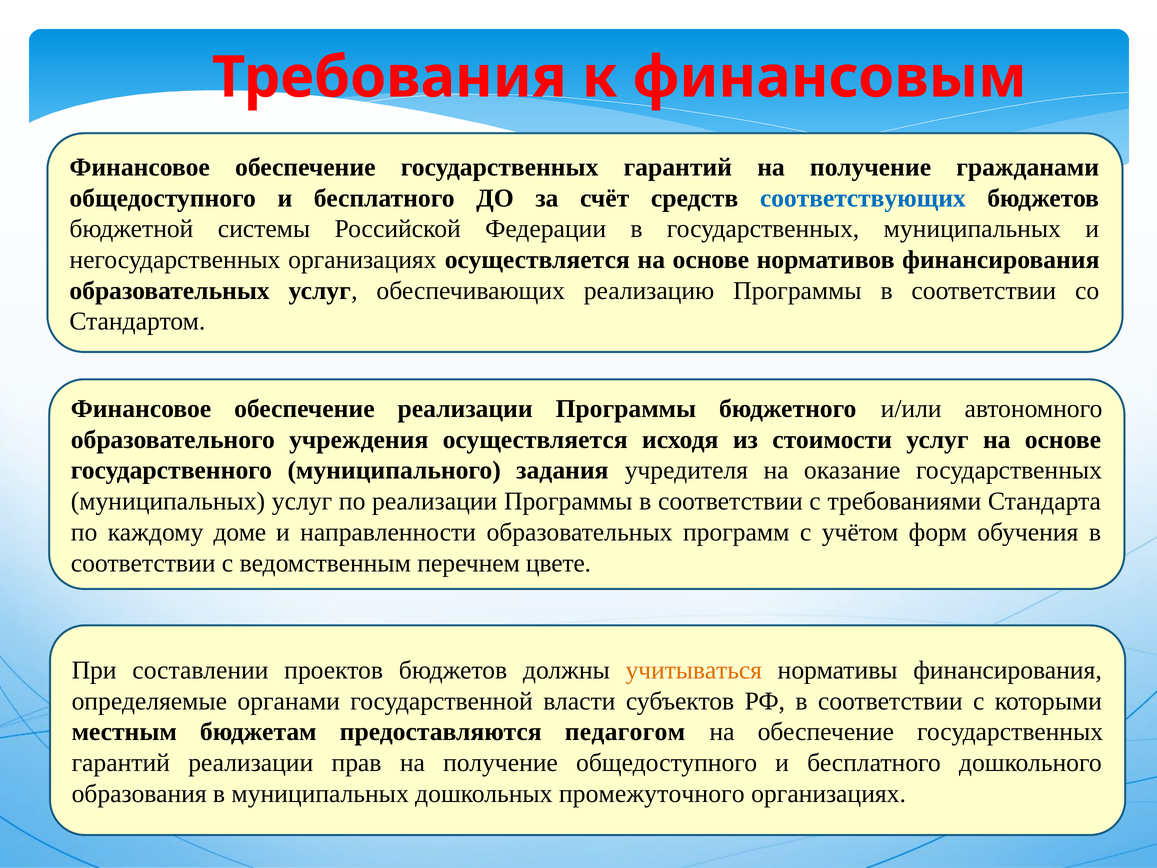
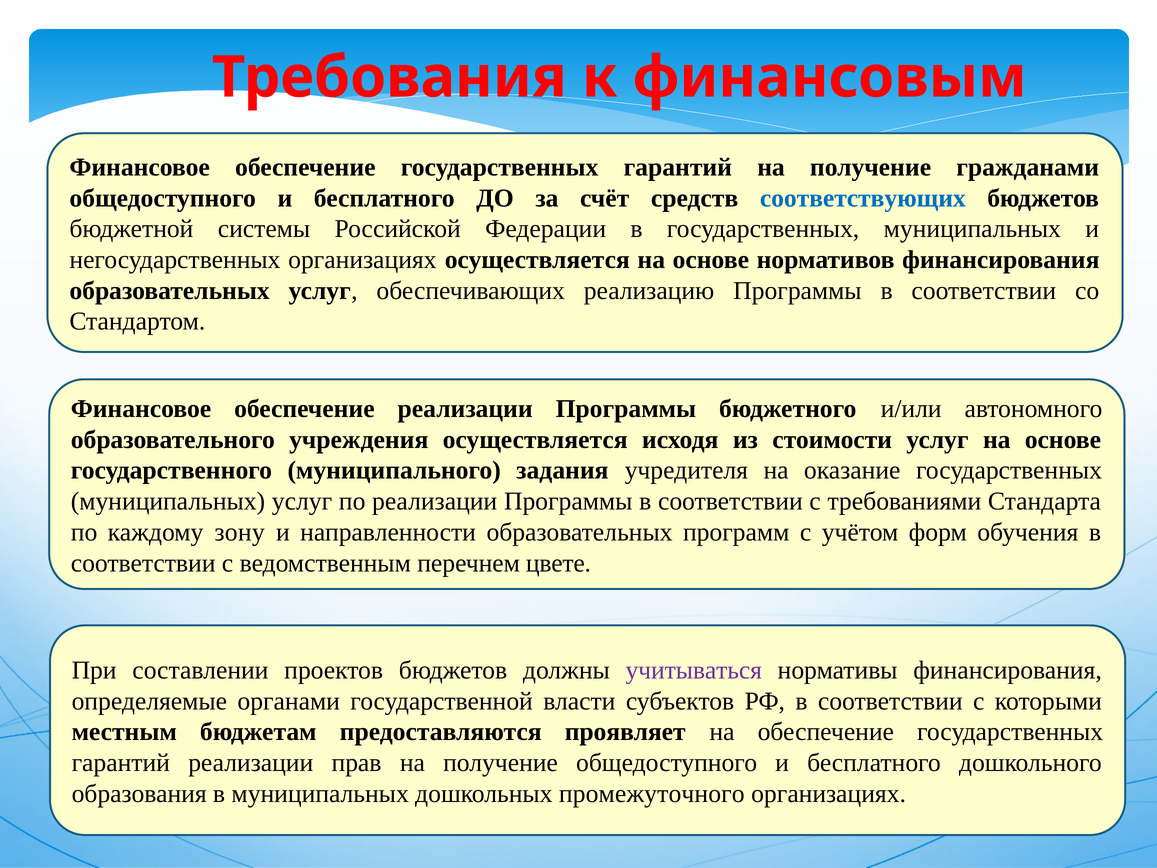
доме: доме -> зону (240, 532)
учитываться colour: orange -> purple (694, 670)
педагогом: педагогом -> проявляет (625, 732)
